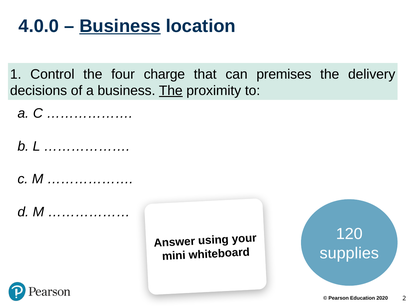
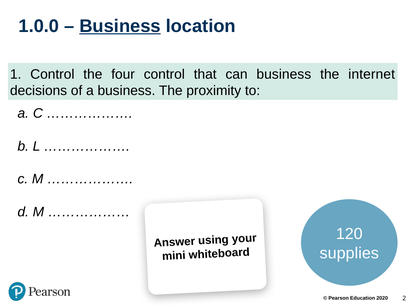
4.0.0: 4.0.0 -> 1.0.0 (39, 26)
four charge: charge -> control (164, 74)
can premises: premises -> business (284, 74)
delivery: delivery -> internet (372, 74)
The underline: present -> none (171, 91)
